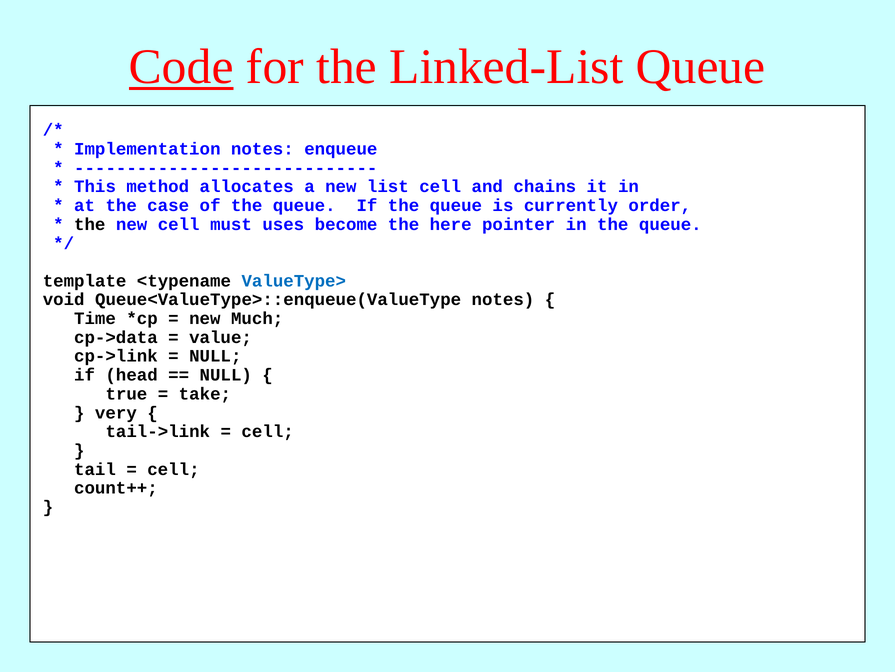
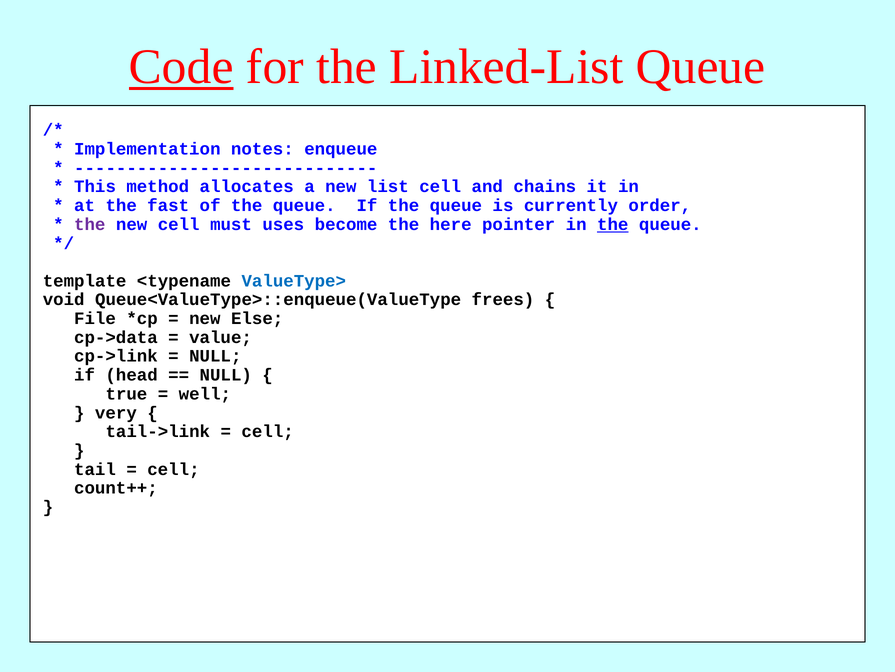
case: case -> fast (168, 205)
the colour: black -> purple (90, 224)
the underline: none -> present (613, 224)
Queue<ValueType>::enqueue(ValueType notes: notes -> frees (503, 299)
Time: Time -> File (95, 318)
Much: Much -> Else (257, 318)
take: take -> well (205, 393)
